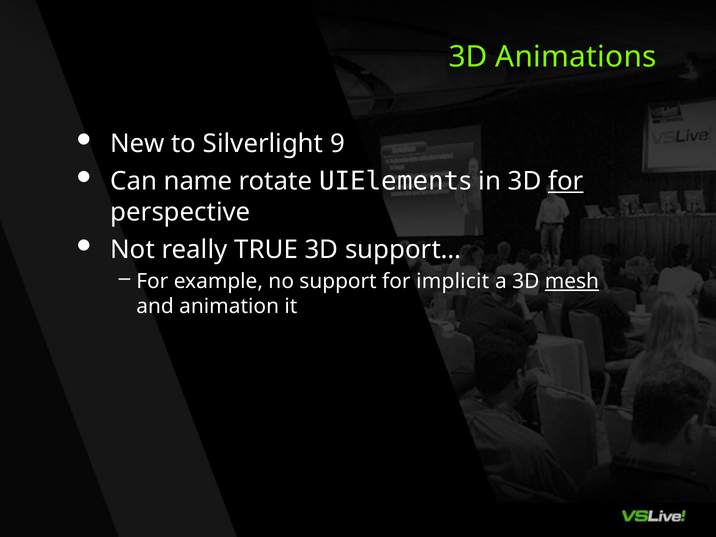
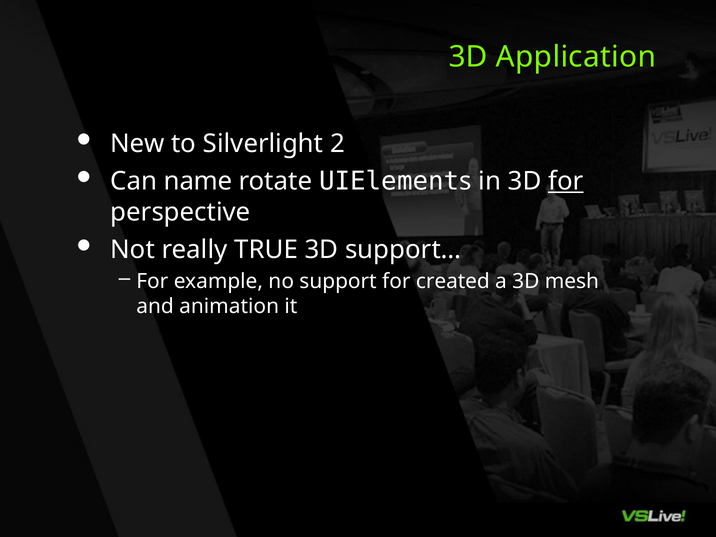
Animations: Animations -> Application (576, 57)
9: 9 -> 2 (337, 144)
implicit: implicit -> created (453, 281)
mesh underline: present -> none (572, 281)
